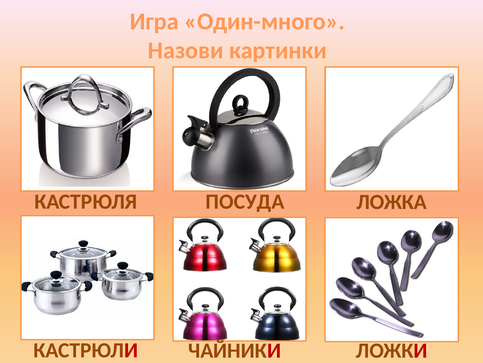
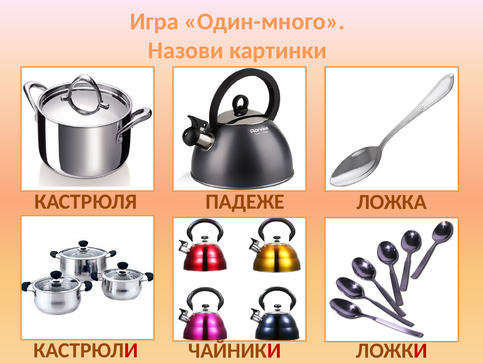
ПОСУДА: ПОСУДА -> ПАДЕЖЕ (245, 201)
